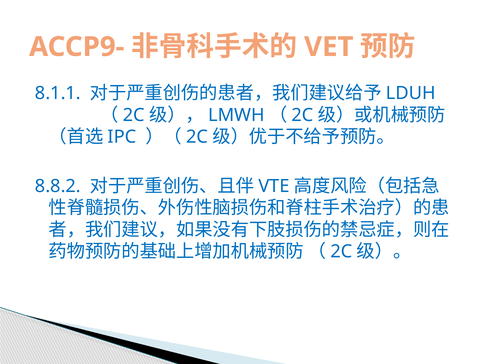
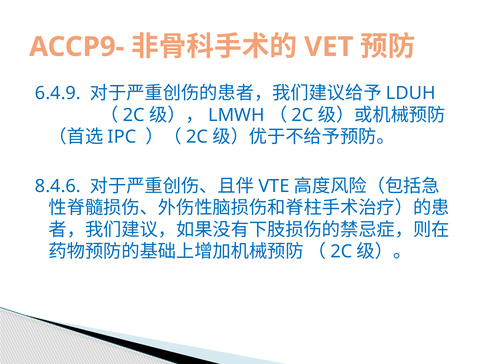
8.1.1: 8.1.1 -> 6.4.9 (58, 93)
8.8.2: 8.8.2 -> 8.4.6 (58, 186)
